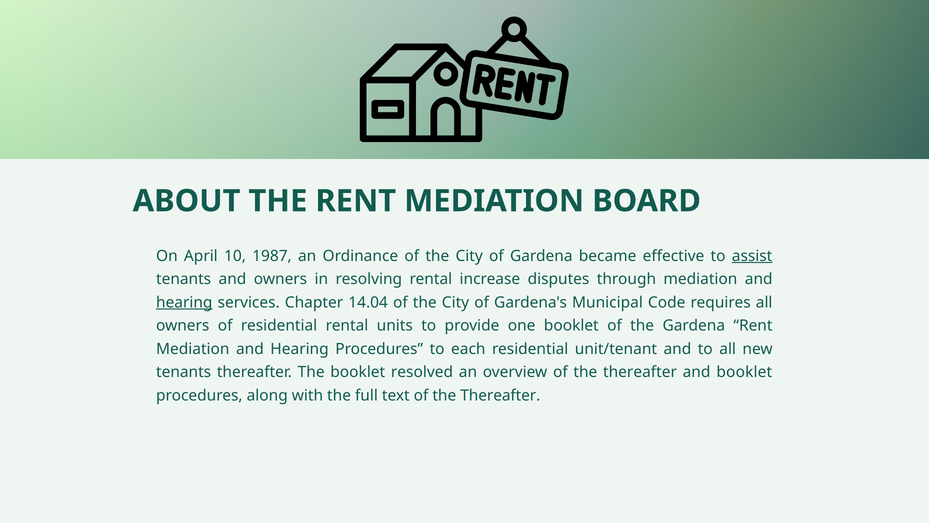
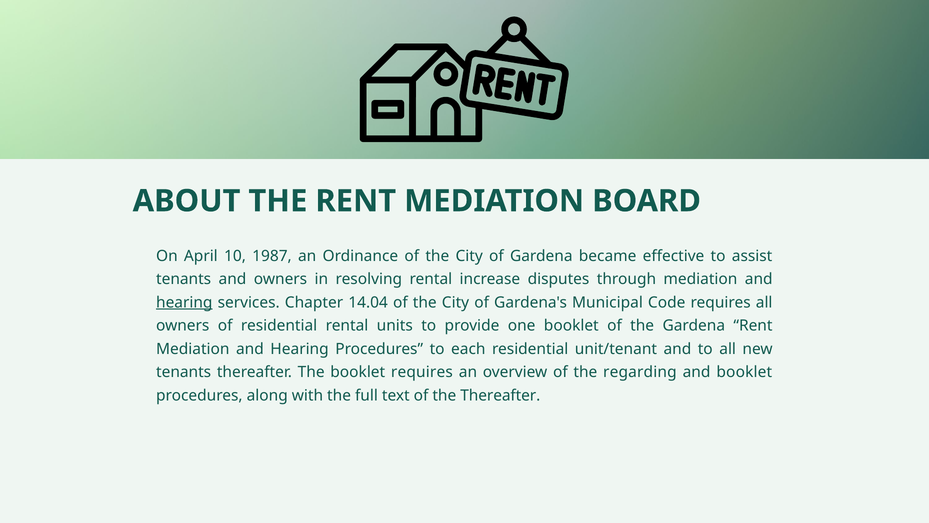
assist underline: present -> none (752, 256)
booklet resolved: resolved -> requires (422, 372)
overview of the thereafter: thereafter -> regarding (640, 372)
